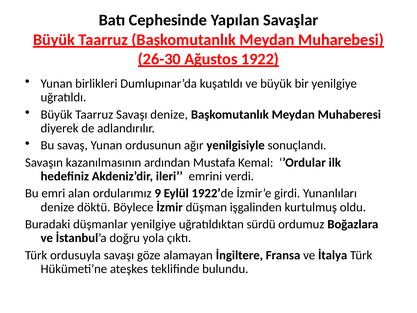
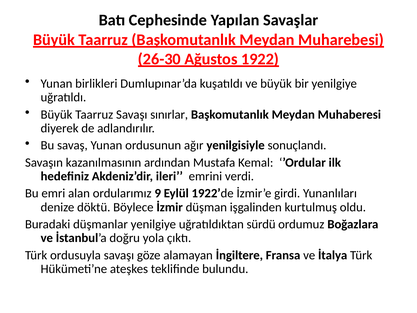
Savaşı denize: denize -> sınırlar (169, 114)
